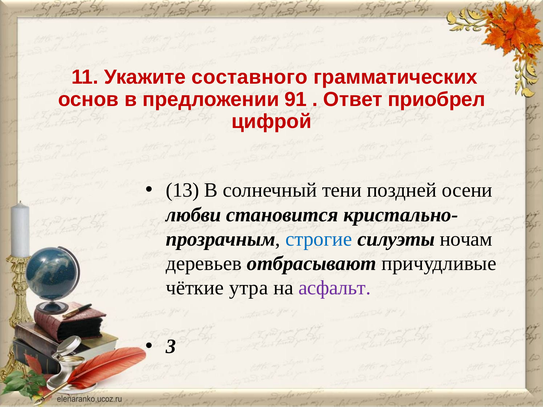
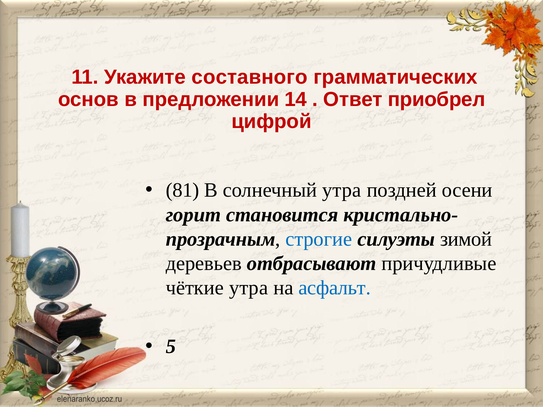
91: 91 -> 14 (296, 99)
13: 13 -> 81 (182, 190)
солнечный тени: тени -> утра (342, 190)
любви: любви -> горит (193, 215)
ночам: ночам -> зимой (466, 239)
асфальт colour: purple -> blue (335, 288)
3: 3 -> 5 (171, 347)
